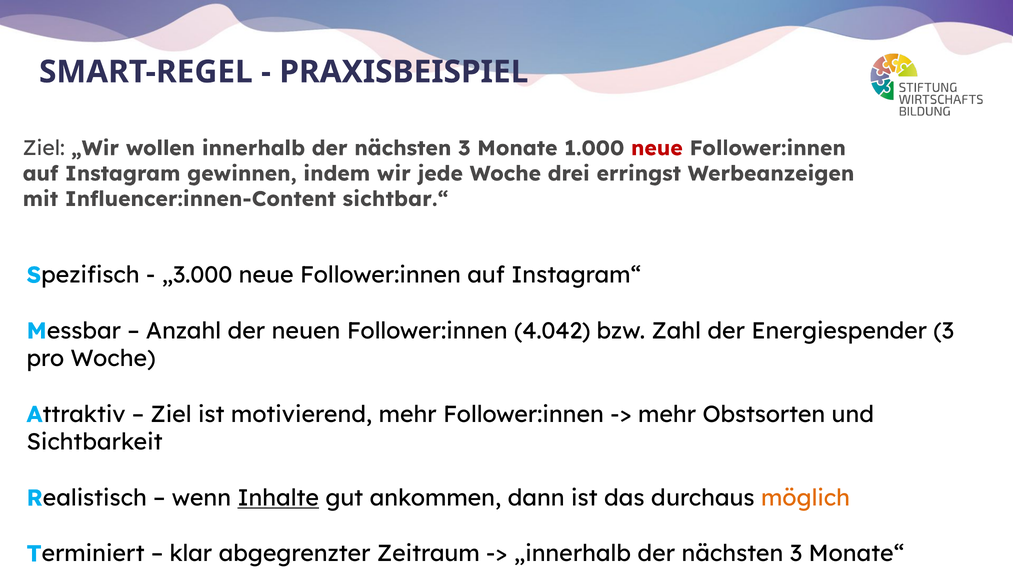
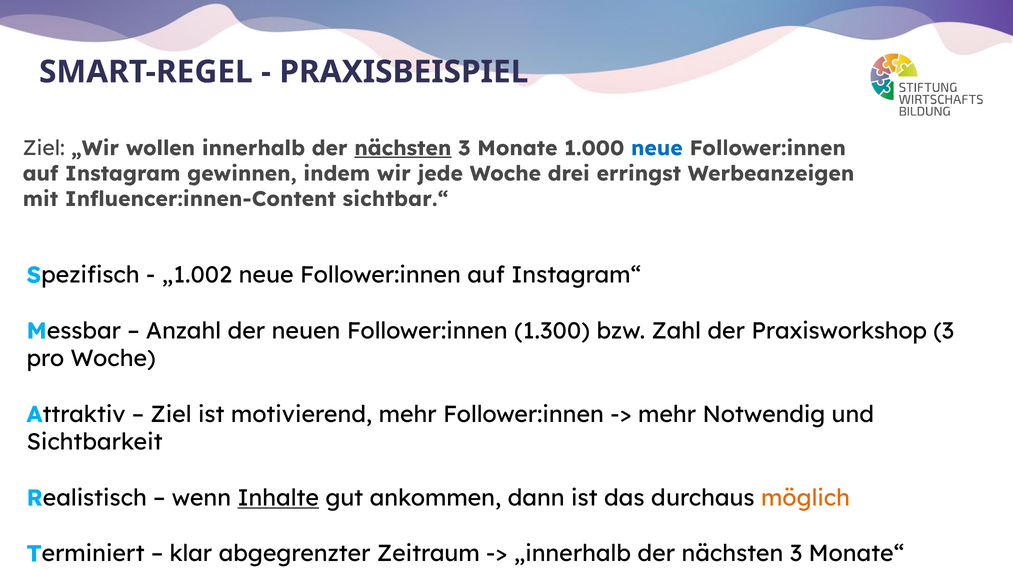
nächsten underline: none -> present (403, 148)
neue colour: red -> blue (657, 148)
„3.000: „3.000 -> „1.002 (197, 275)
4.042: 4.042 -> 1.300 (552, 331)
Energiespender: Energiespender -> Praxisworkshop (839, 331)
Obstsorten: Obstsorten -> Notwendig (764, 414)
